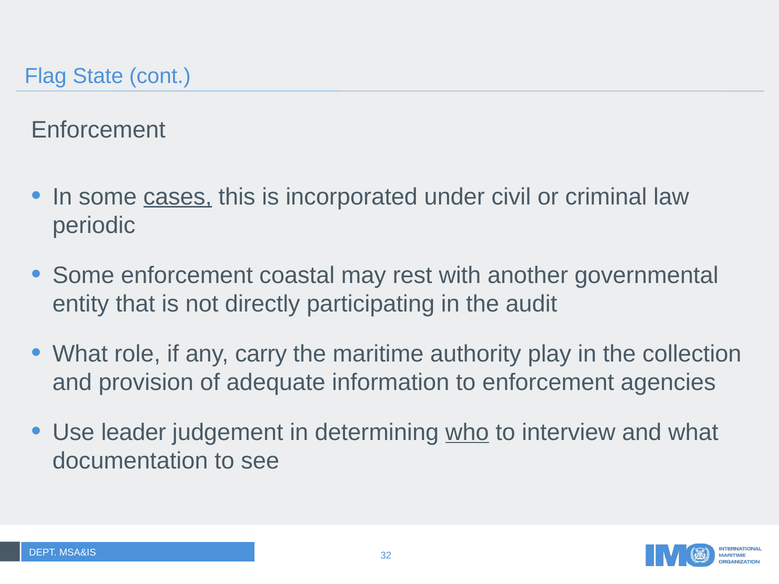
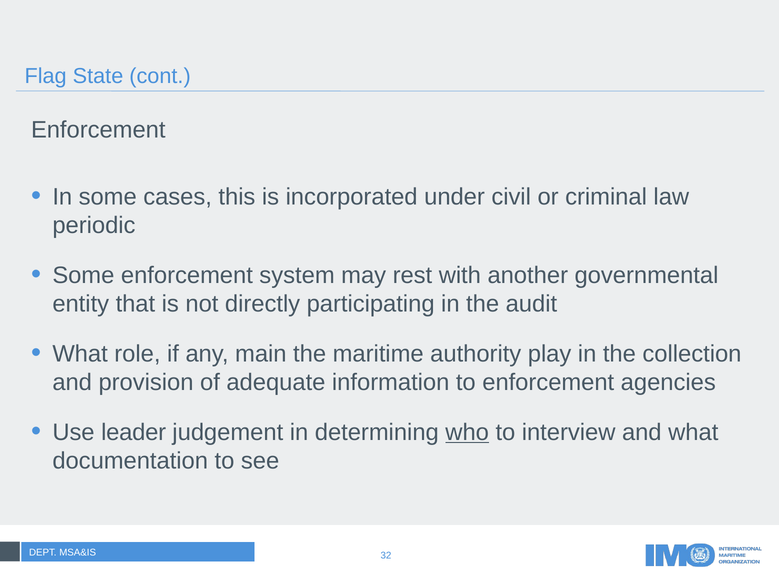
cases underline: present -> none (178, 197)
coastal: coastal -> system (297, 275)
carry: carry -> main (261, 354)
